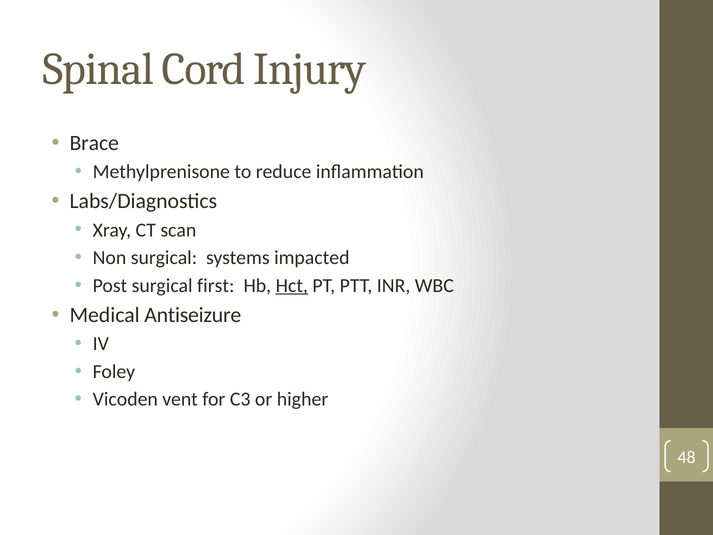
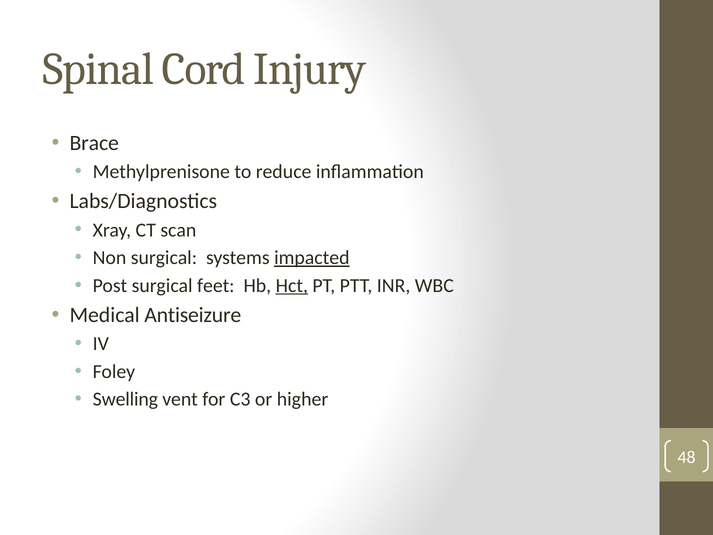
impacted underline: none -> present (312, 258)
first: first -> feet (216, 285)
Vicoden: Vicoden -> Swelling (125, 399)
